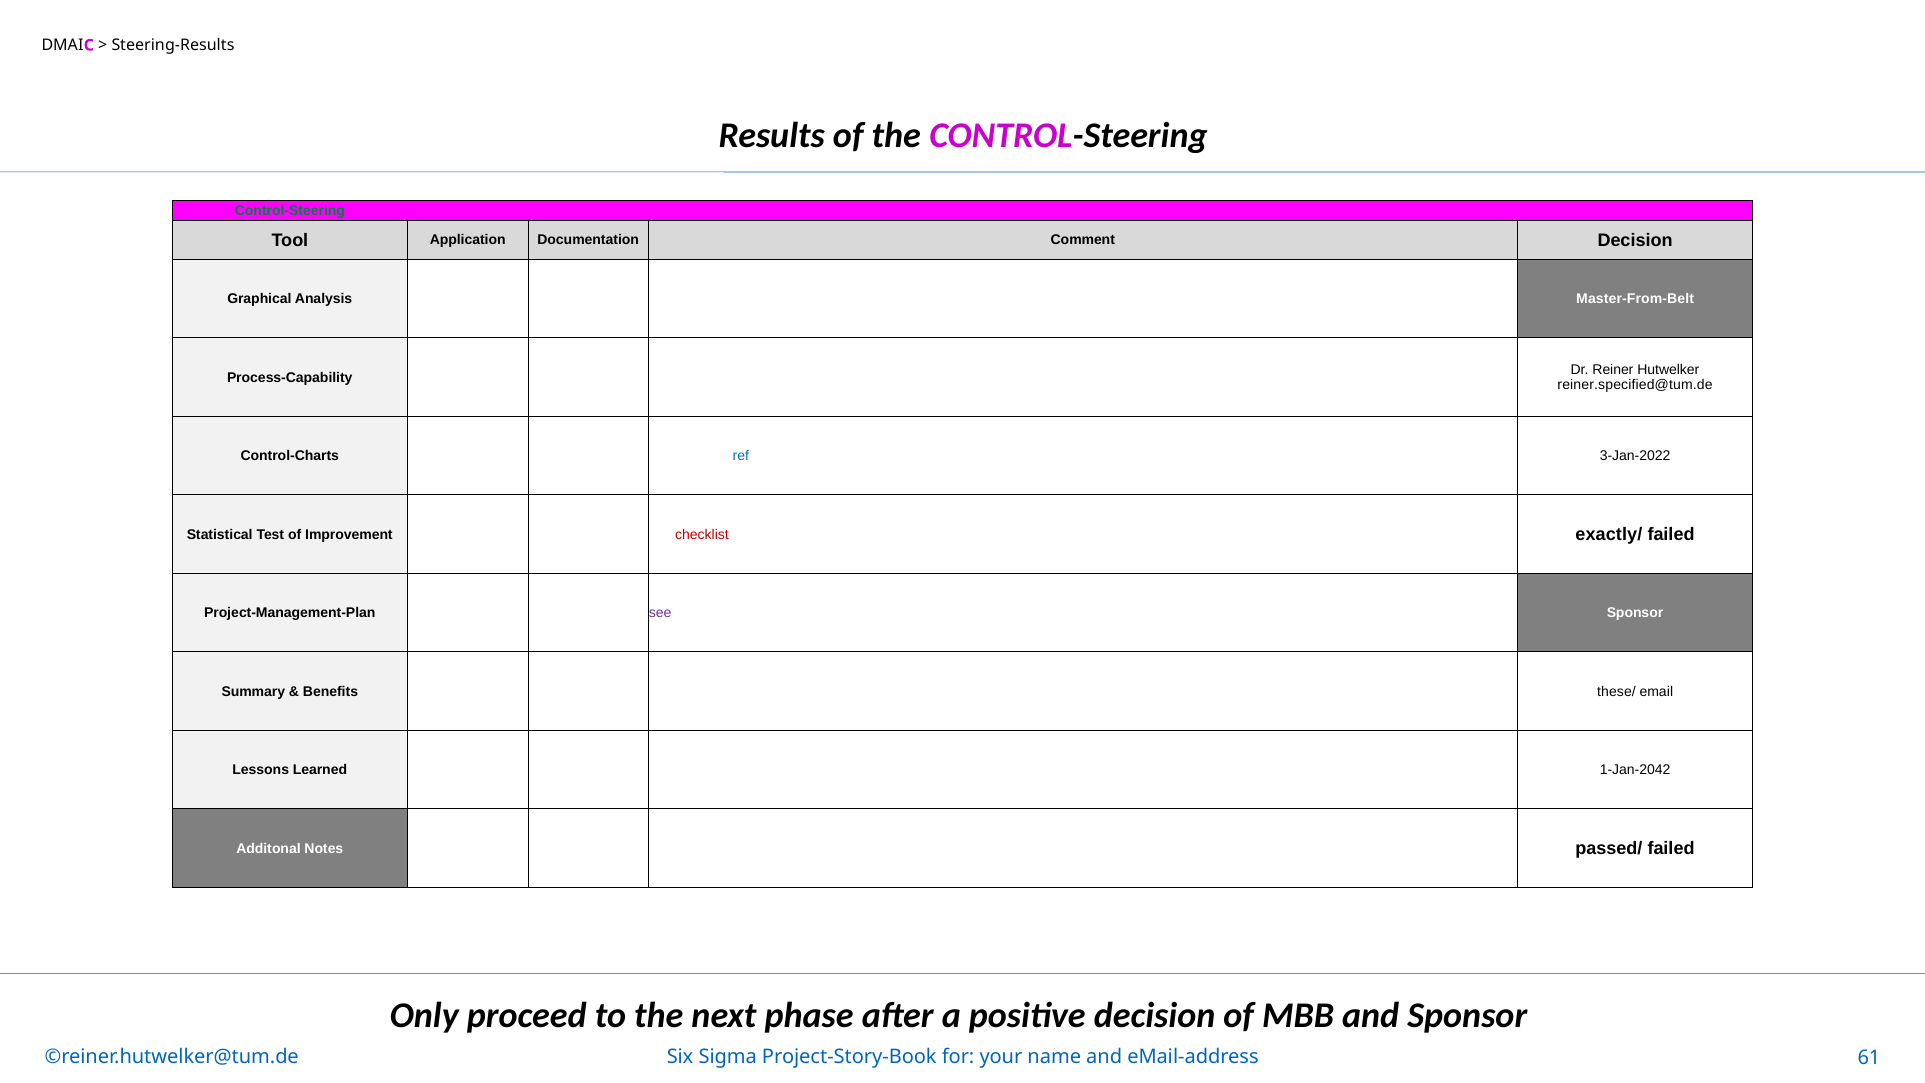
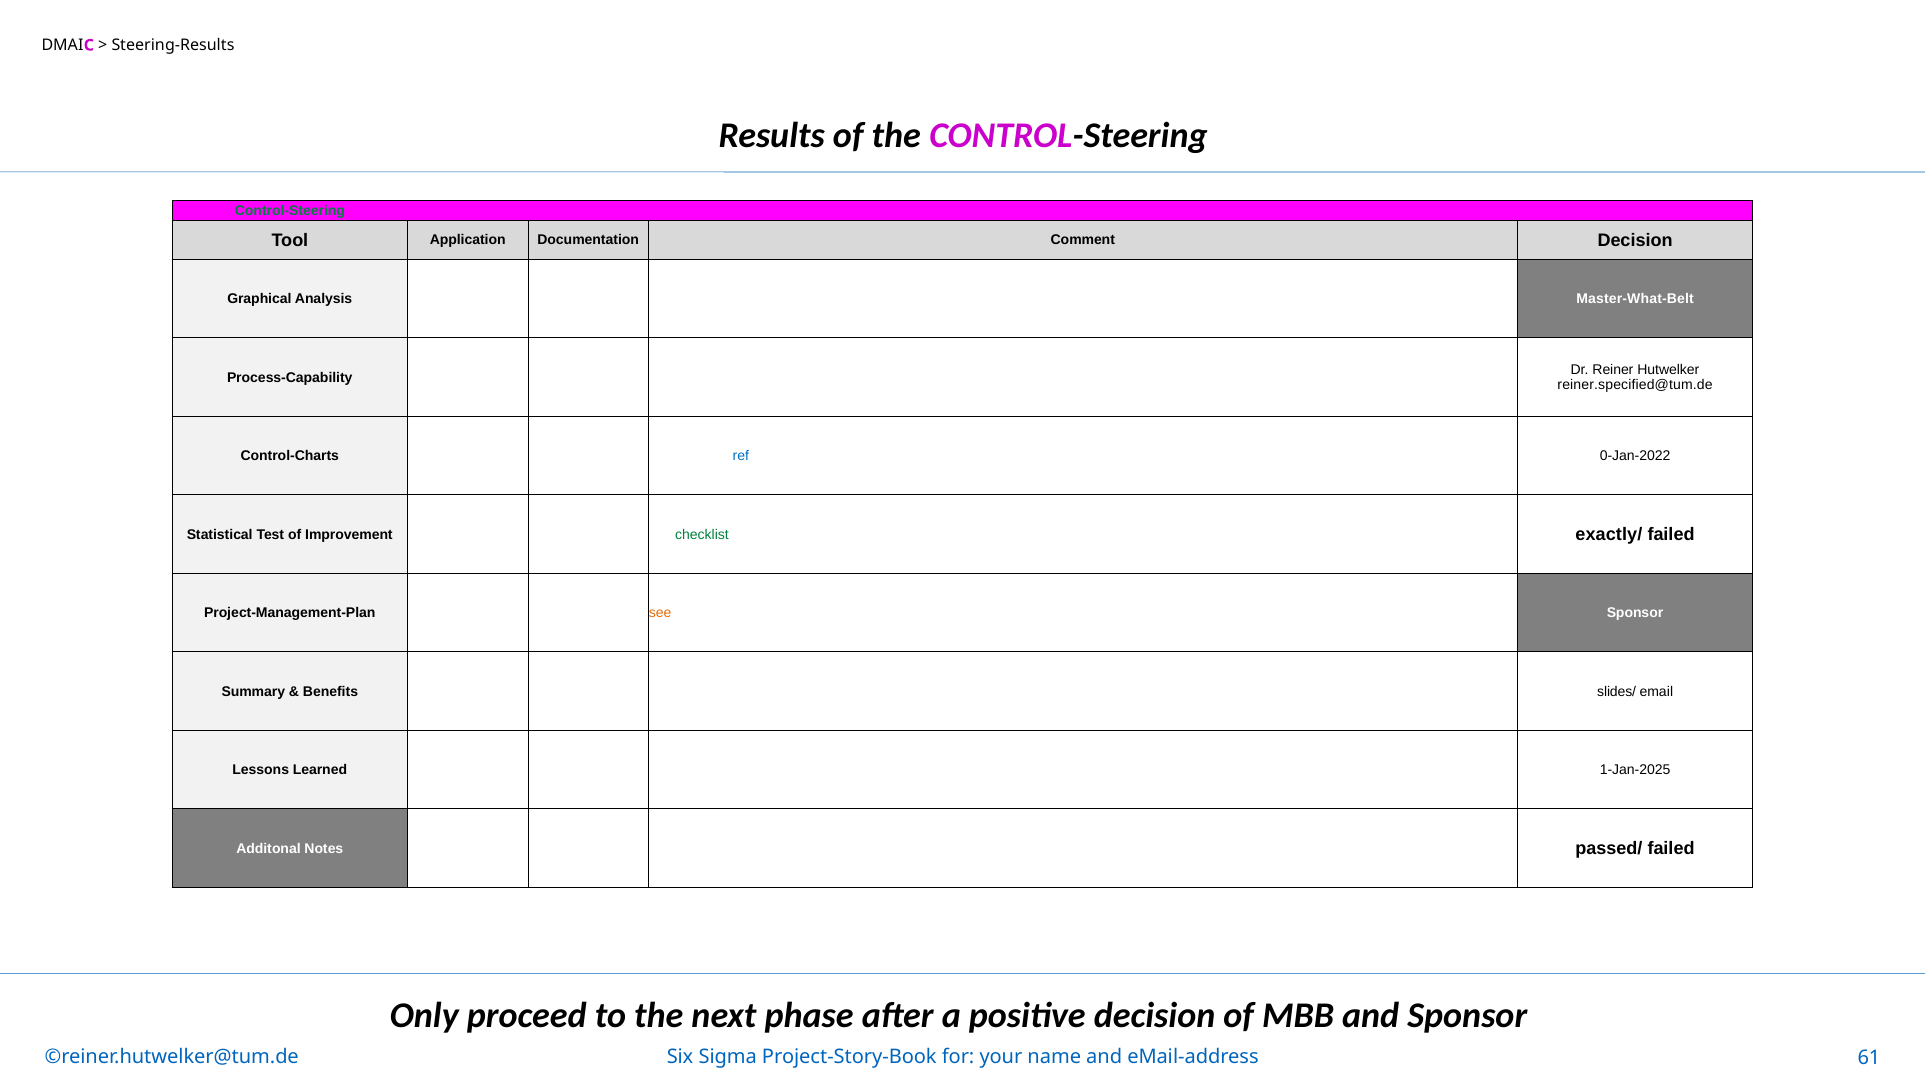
Master-From-Belt: Master-From-Belt -> Master-What-Belt (1635, 299)
3-Jan-2022: 3-Jan-2022 -> 0-Jan-2022 (1635, 456)
checklist colour: red -> green (702, 534)
see colour: purple -> orange (660, 613)
these/: these/ -> slides/ (1617, 691)
1-Jan-2042: 1-Jan-2042 -> 1-Jan-2025 (1635, 770)
